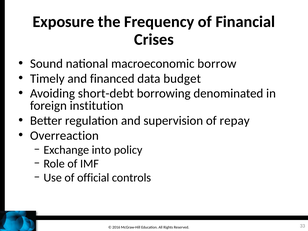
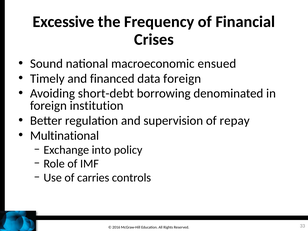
Exposure: Exposure -> Excessive (63, 22)
borrow: borrow -> ensued (217, 64)
data budget: budget -> foreign (182, 79)
Overreaction: Overreaction -> Multinational (65, 136)
official: official -> carries (93, 178)
